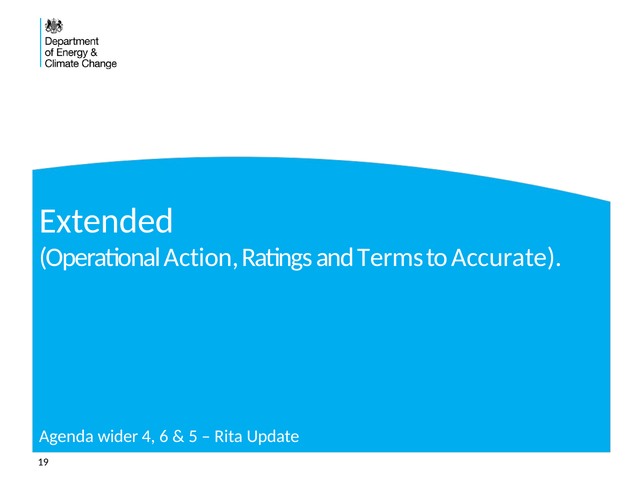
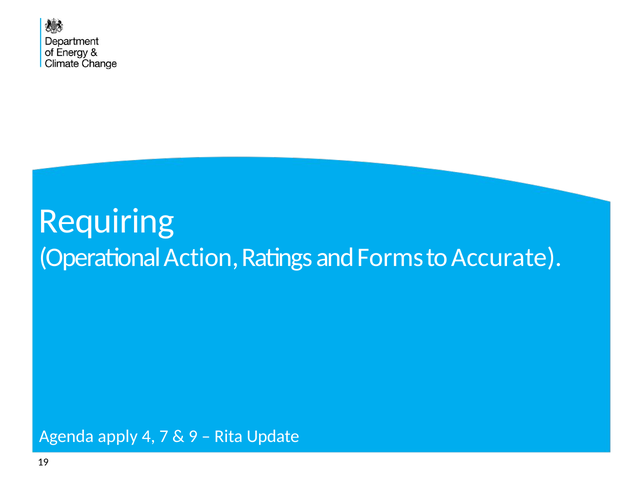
Extended: Extended -> Requiring (107, 221)
Terms: Terms -> Forms (390, 257)
wider: wider -> apply (118, 436)
6: 6 -> 7 (164, 436)
5: 5 -> 9 (193, 436)
